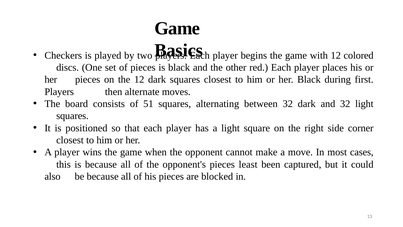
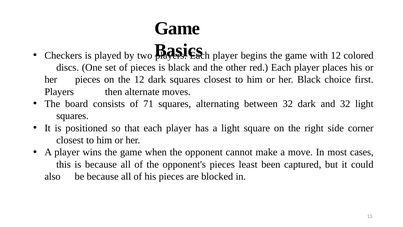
during: during -> choice (338, 80)
51: 51 -> 71 (148, 104)
